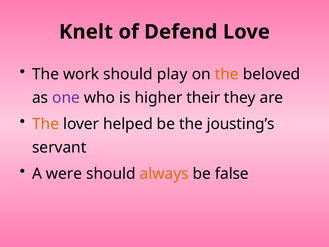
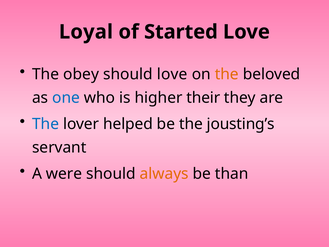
Knelt: Knelt -> Loyal (86, 32)
Defend: Defend -> Started (181, 32)
work: work -> obey (81, 74)
should play: play -> love (172, 74)
one colour: purple -> blue (66, 98)
The colour: orange -> blue (46, 124)
false: false -> than (232, 174)
